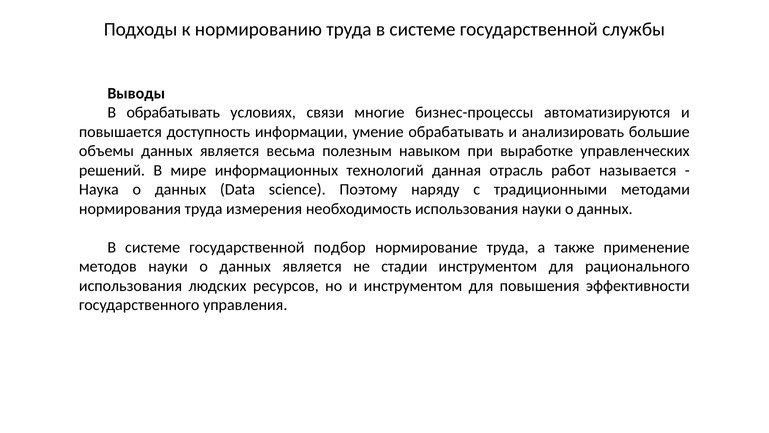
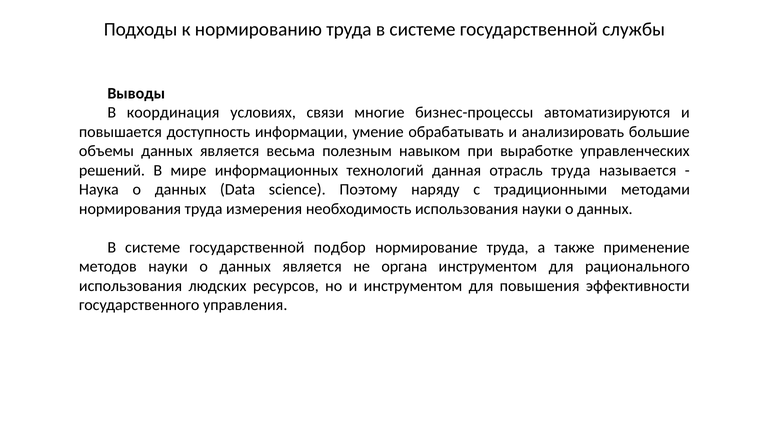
В обрабатывать: обрабатывать -> координация (173, 112)
отрасль работ: работ -> труда (571, 170)
стадии: стадии -> органа (404, 266)
